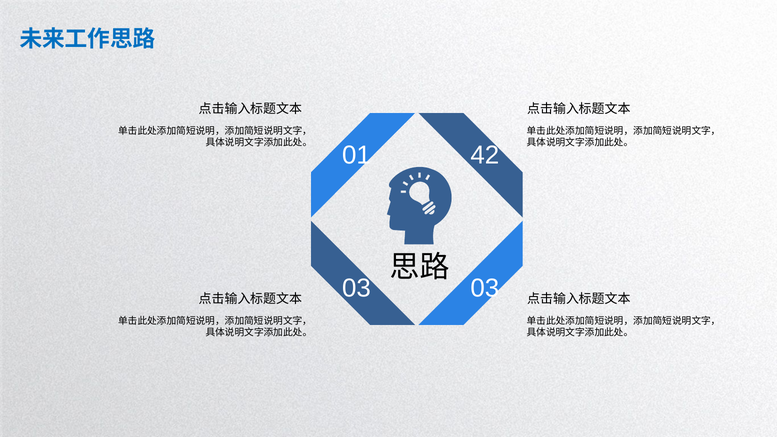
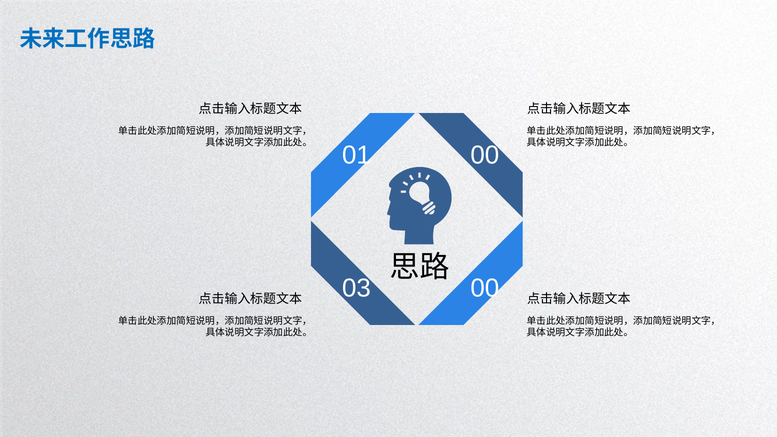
01 42: 42 -> 00 (485, 155)
03 03: 03 -> 00 (485, 288)
